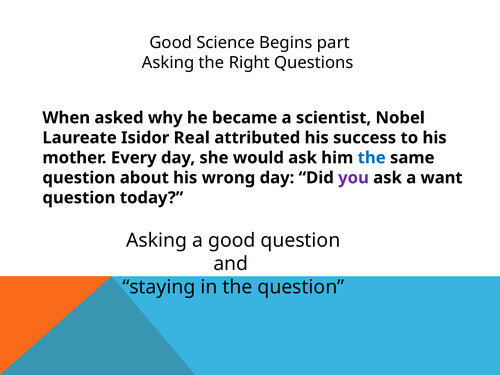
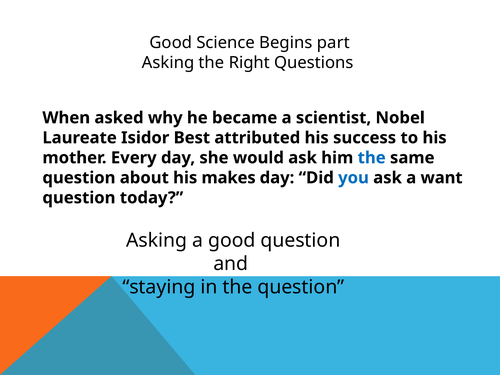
Real: Real -> Best (192, 138)
wrong: wrong -> makes (229, 178)
you colour: purple -> blue (353, 178)
